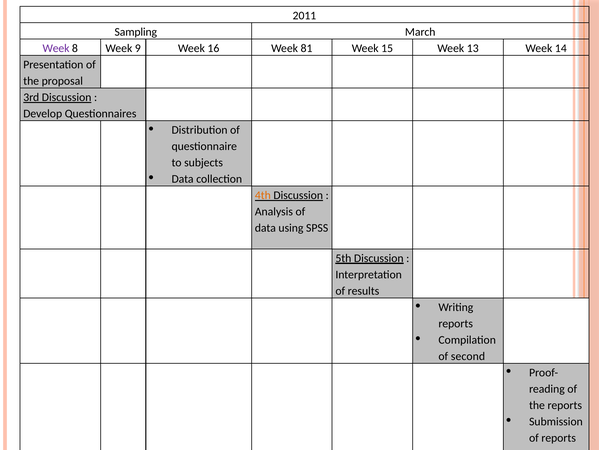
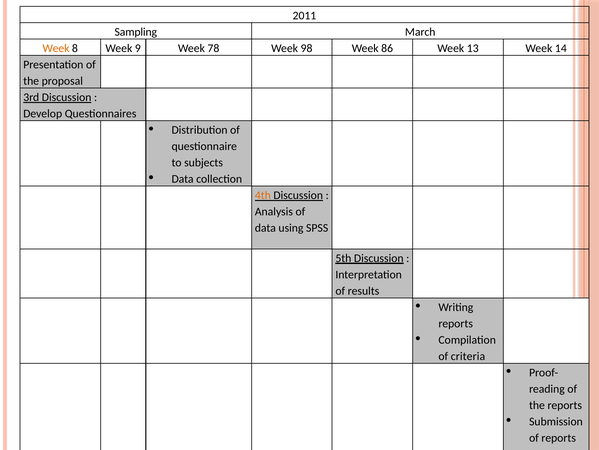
Week colour: purple -> orange (56, 48)
16: 16 -> 78 (213, 48)
81: 81 -> 98 (307, 48)
15: 15 -> 86 (387, 48)
second: second -> criteria (468, 356)
